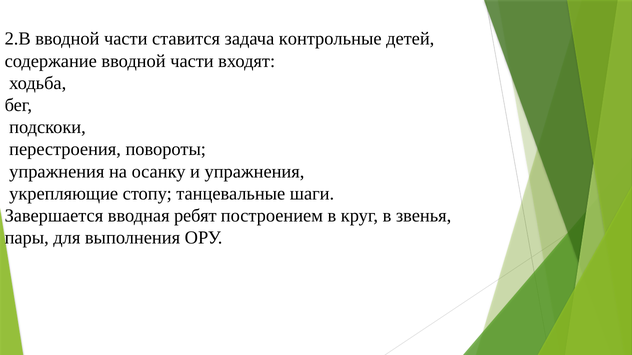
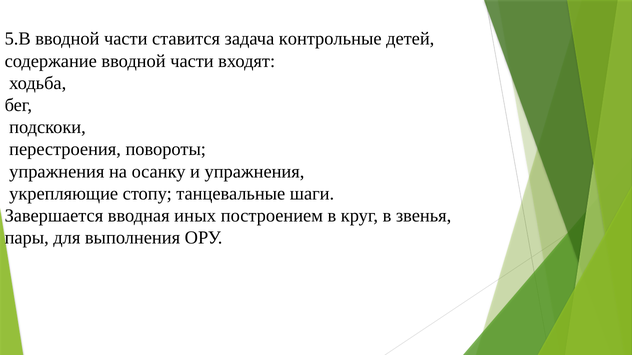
2.В: 2.В -> 5.В (18, 39)
ребят: ребят -> иных (195, 216)
